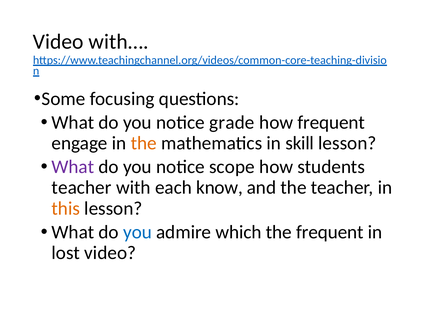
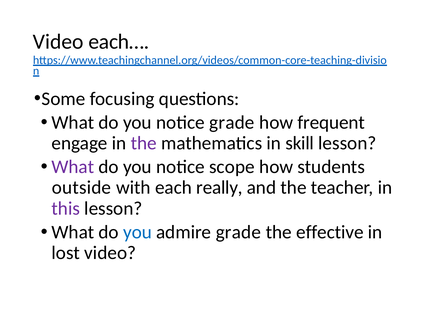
with…: with… -> each… (119, 42)
the colour: orange -> purple (144, 143)
teacher: teacher -> outside (82, 188)
know: know -> really (219, 188)
this colour: orange -> purple (66, 208)
admire which: which -> grade (238, 232)
the frequent: frequent -> effective (330, 232)
